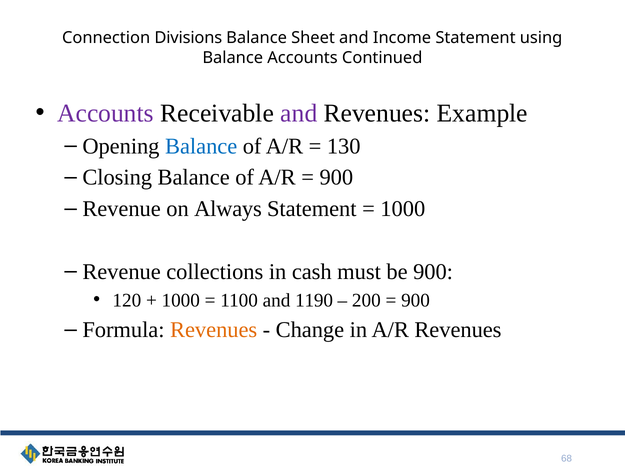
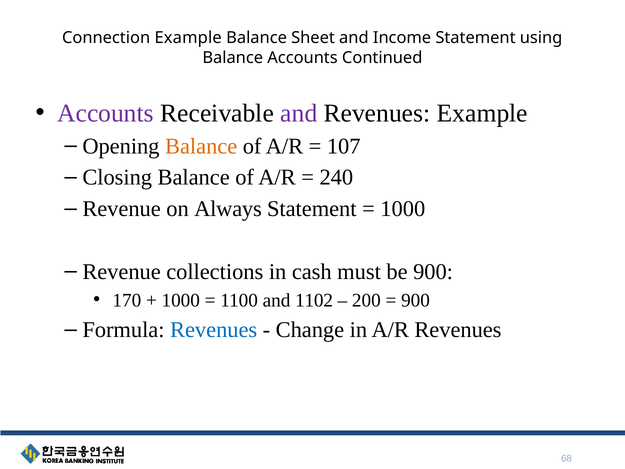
Connection Divisions: Divisions -> Example (188, 38)
Balance colour: blue -> orange (201, 146)
130: 130 -> 107 (344, 146)
900: 900 -> 240 (336, 177)
120: 120 -> 170 (127, 300)
1190: 1190 -> 1102 (314, 300)
Revenues colour: orange -> blue (214, 330)
